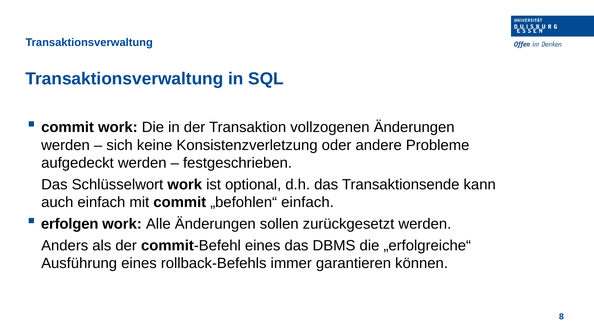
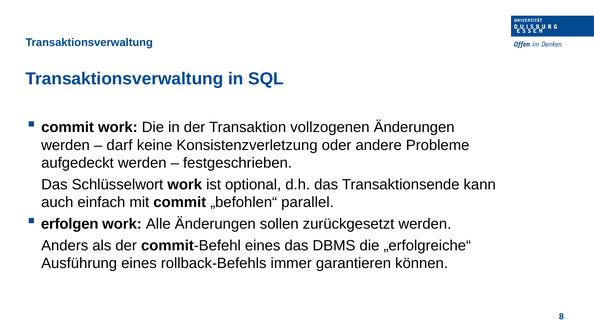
sich: sich -> darf (119, 145)
„befohlen“ einfach: einfach -> parallel (308, 202)
